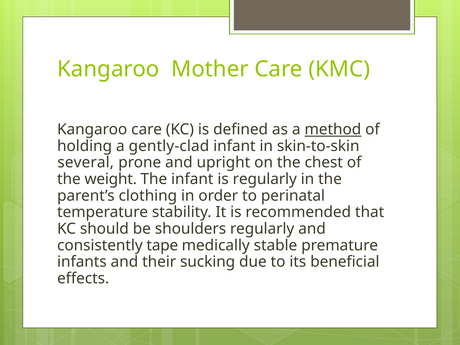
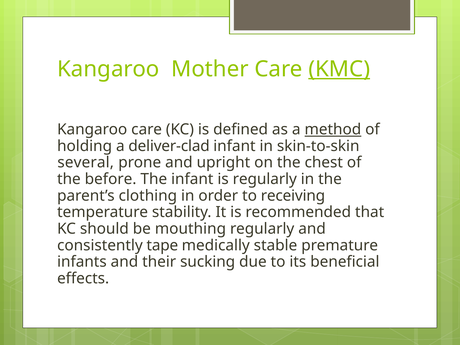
KMC underline: none -> present (339, 69)
gently-clad: gently-clad -> deliver-clad (169, 146)
weight: weight -> before (111, 179)
perinatal: perinatal -> receiving (293, 196)
shoulders: shoulders -> mouthing (190, 229)
